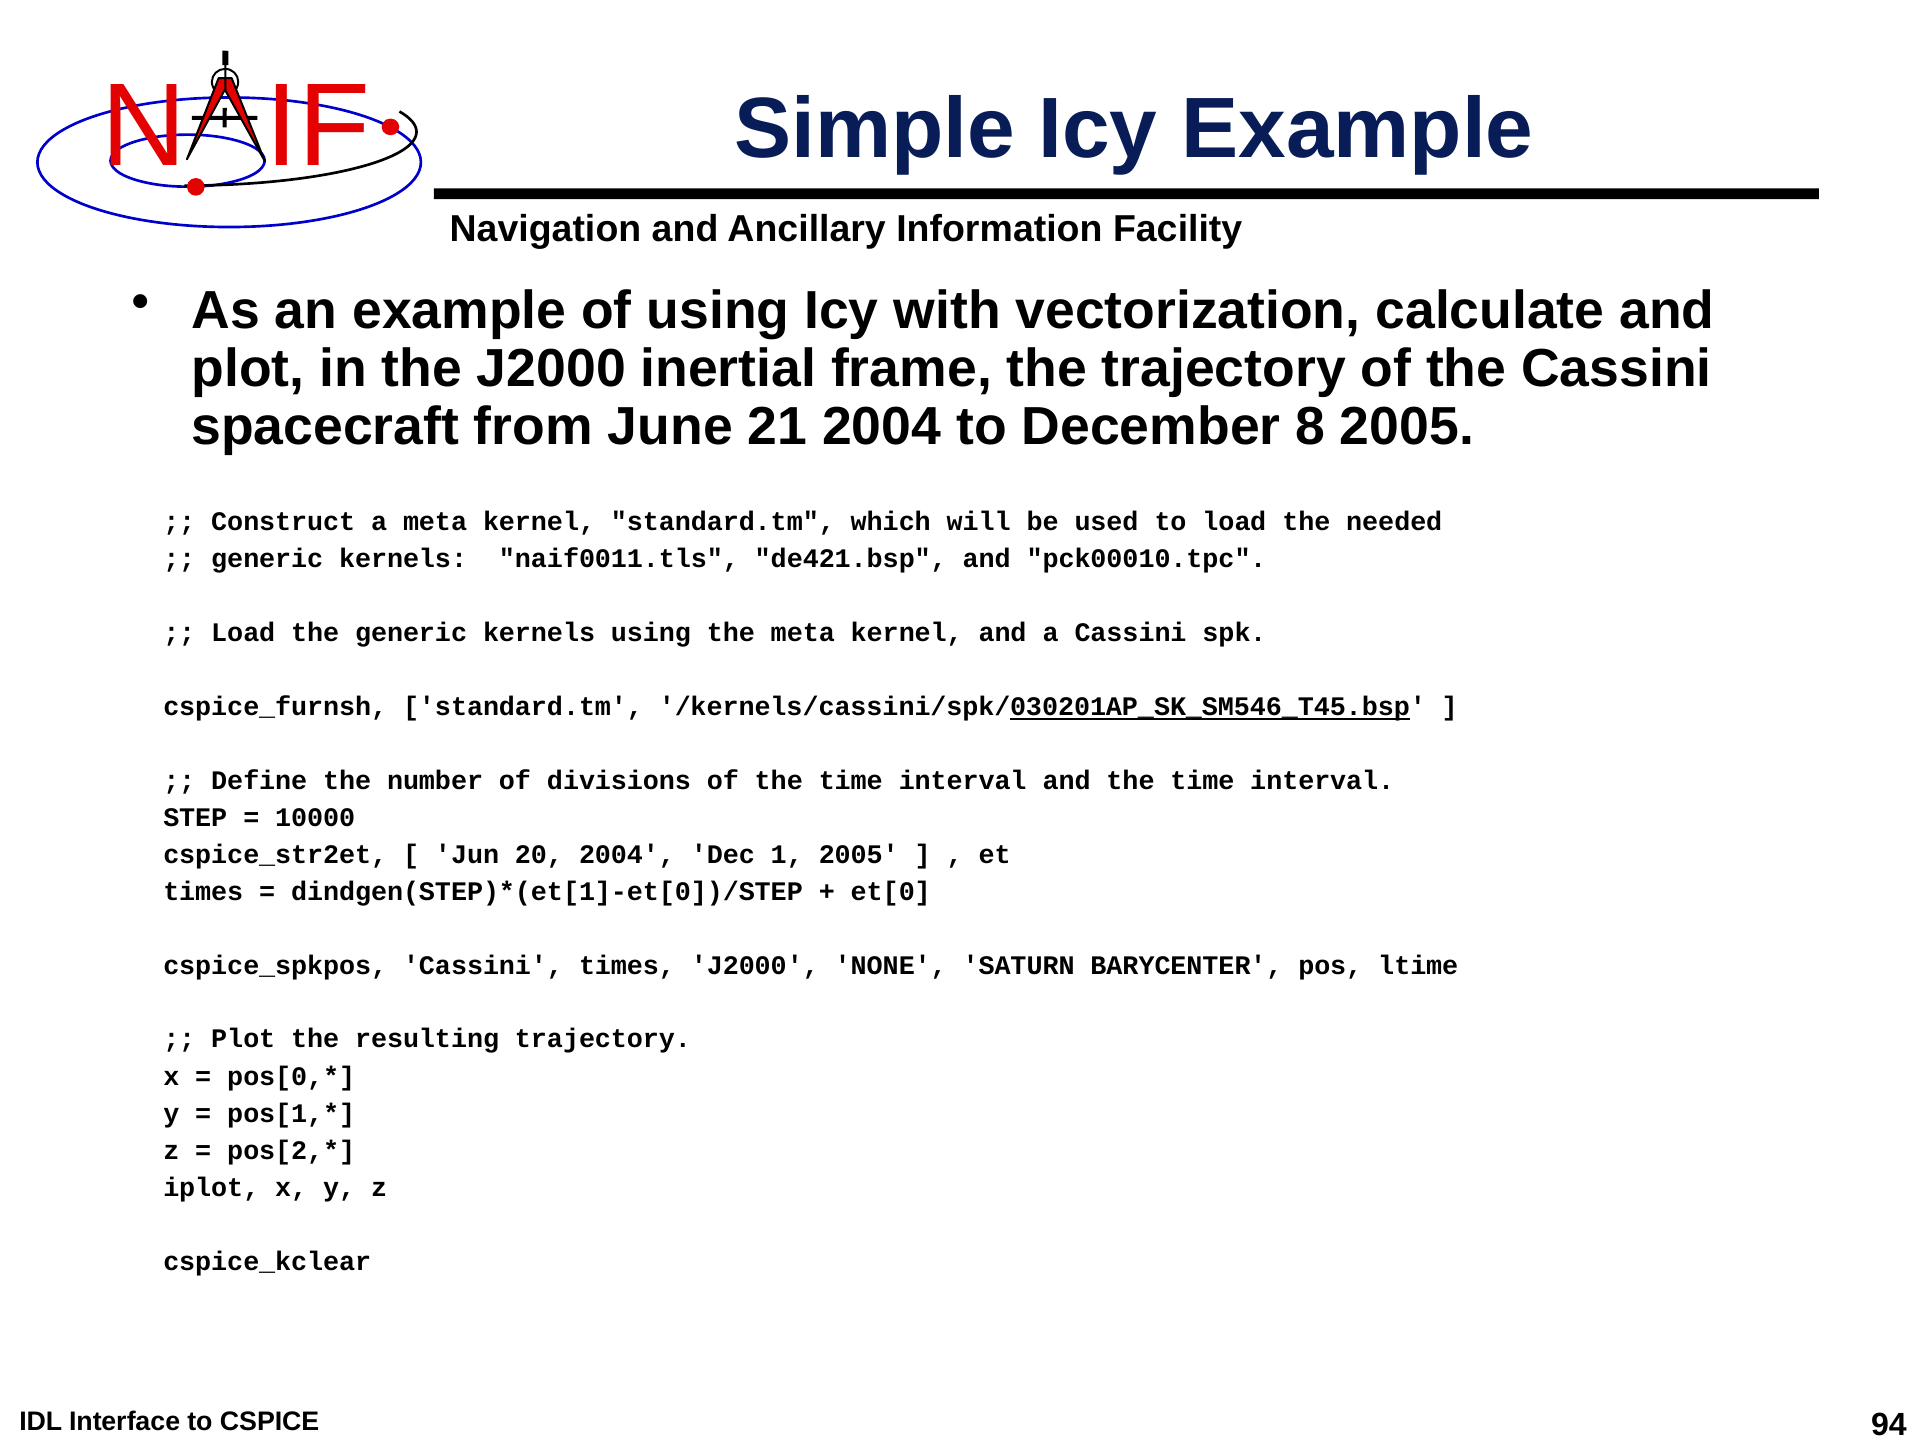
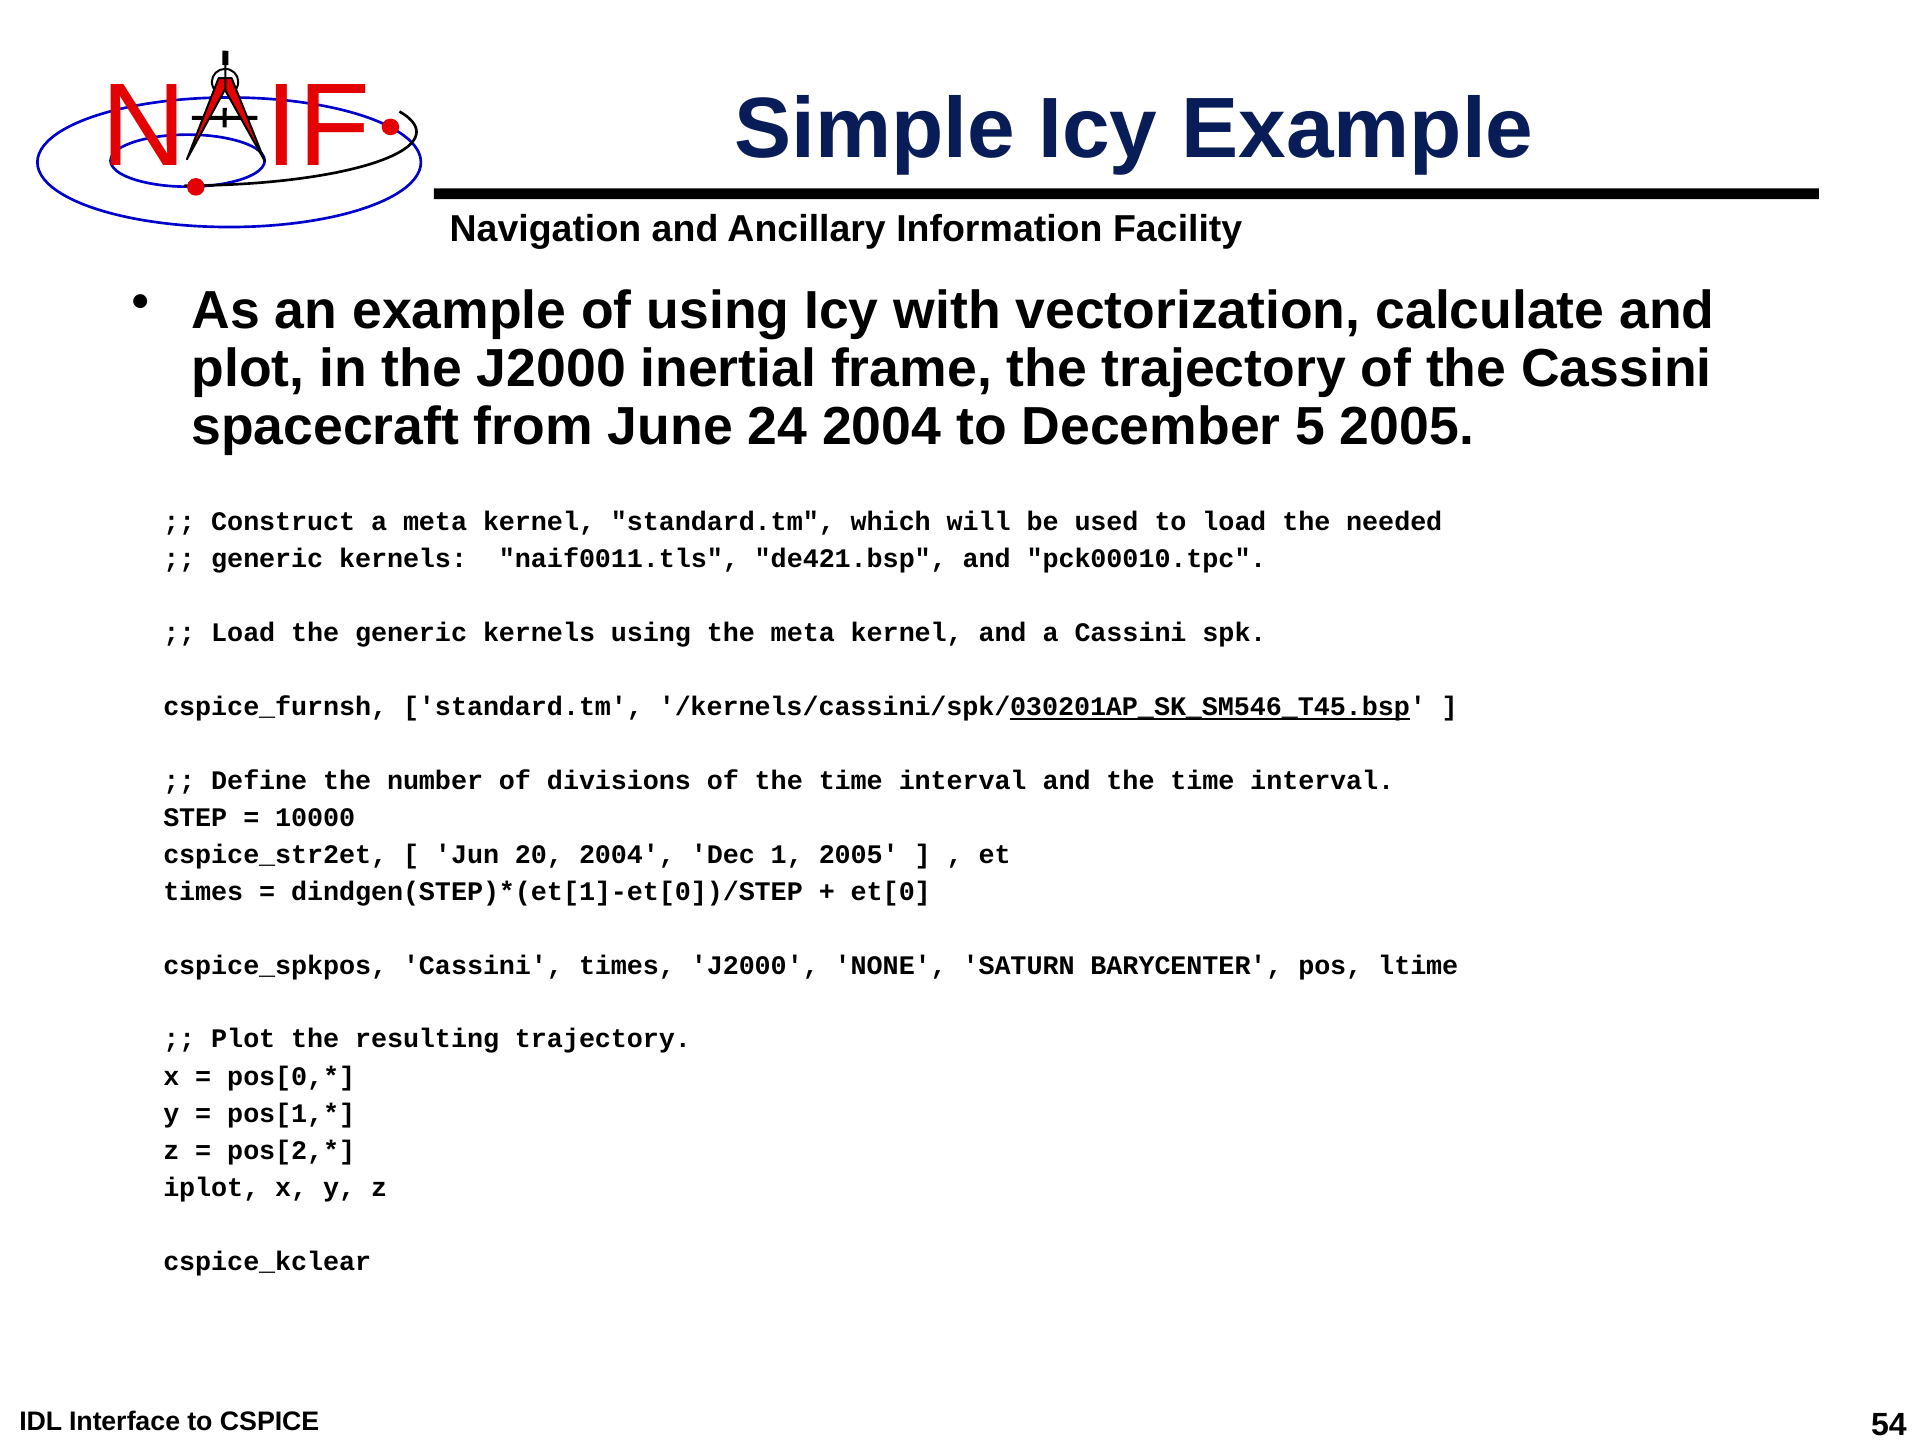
21: 21 -> 24 (778, 426)
8: 8 -> 5 (1310, 426)
94: 94 -> 54 (1889, 1425)
